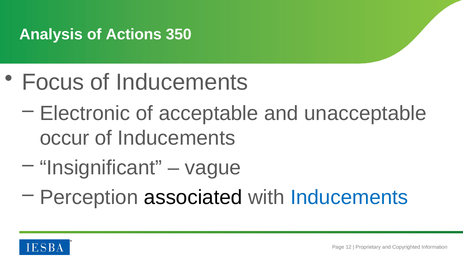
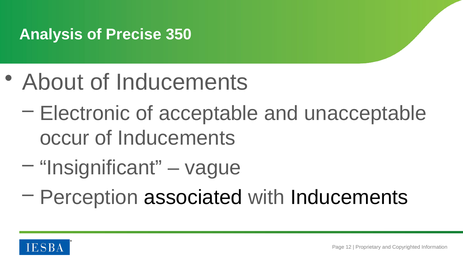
Actions: Actions -> Precise (134, 35)
Focus: Focus -> About (53, 82)
Inducements colour: blue -> black (349, 198)
